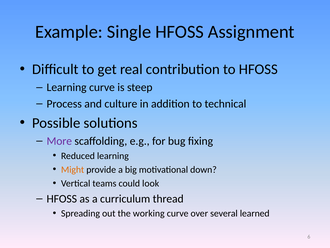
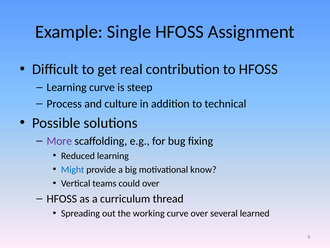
Might colour: orange -> blue (73, 169)
down: down -> know (203, 169)
could look: look -> over (151, 183)
